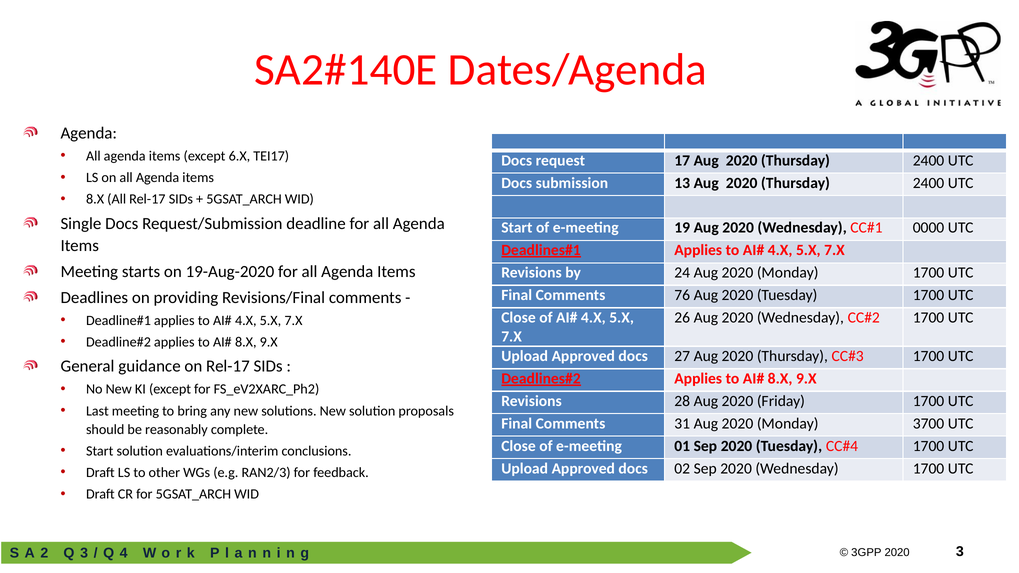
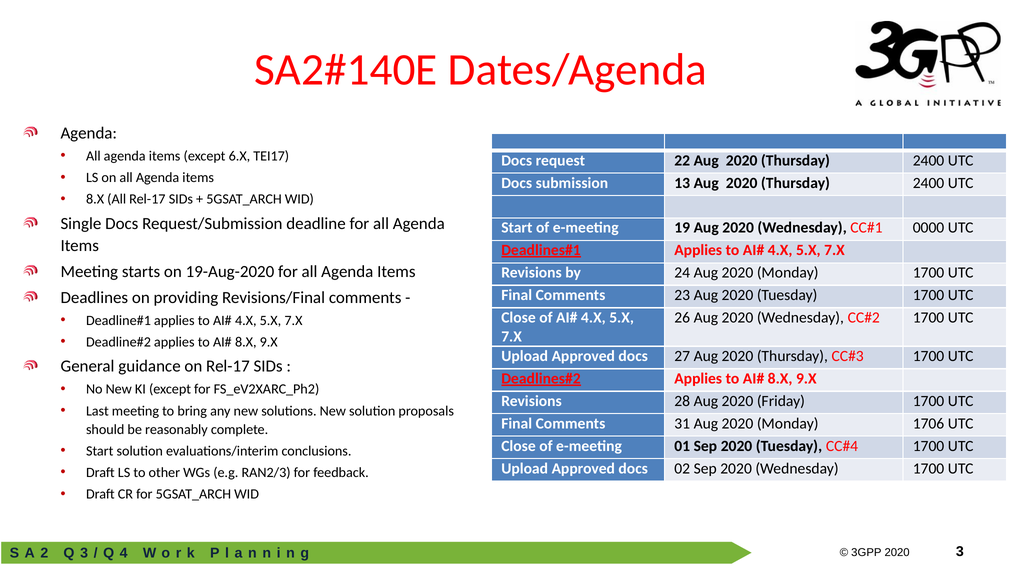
17: 17 -> 22 (682, 160)
76: 76 -> 23 (682, 295)
3700: 3700 -> 1706 (929, 424)
